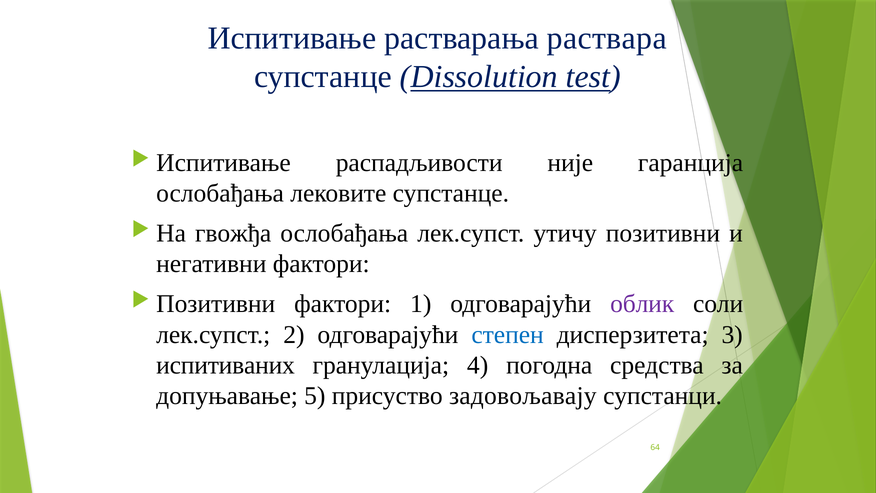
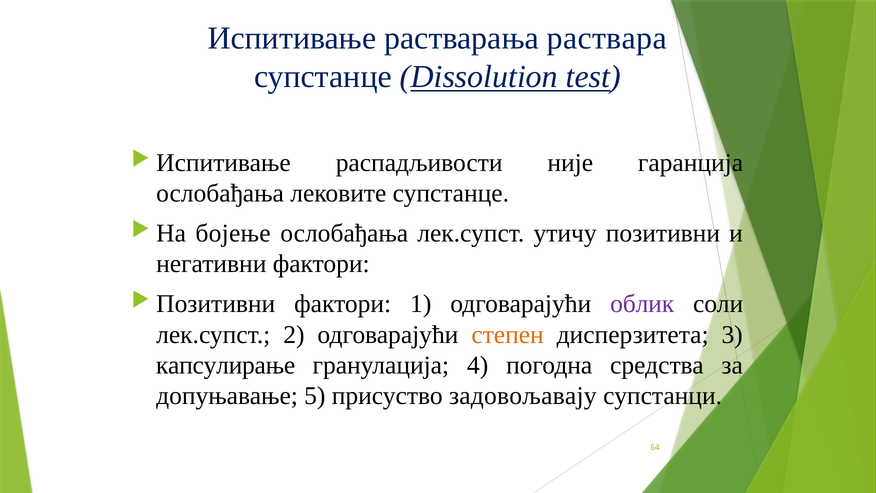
гвожђа: гвожђа -> бојење (233, 233)
степен colour: blue -> orange (508, 334)
испитиваних: испитиваних -> капсулирање (226, 365)
